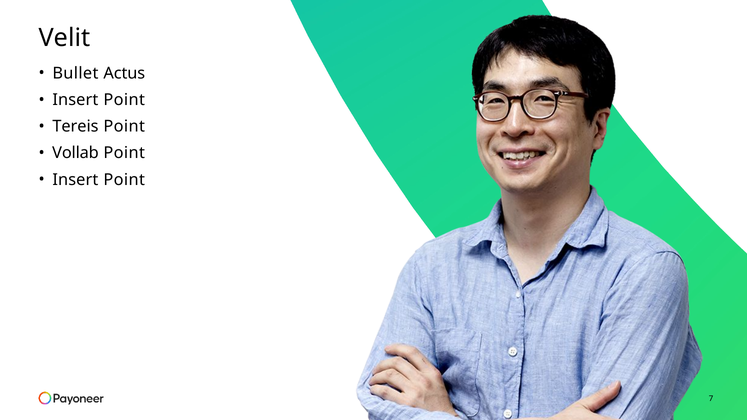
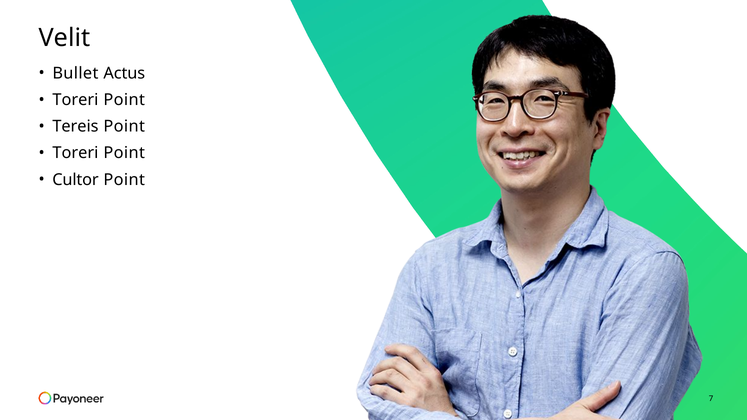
Insert: Insert -> Toreri (75, 100)
Vollab: Vollab -> Toreri (75, 153)
Insert: Insert -> Cultor (76, 180)
